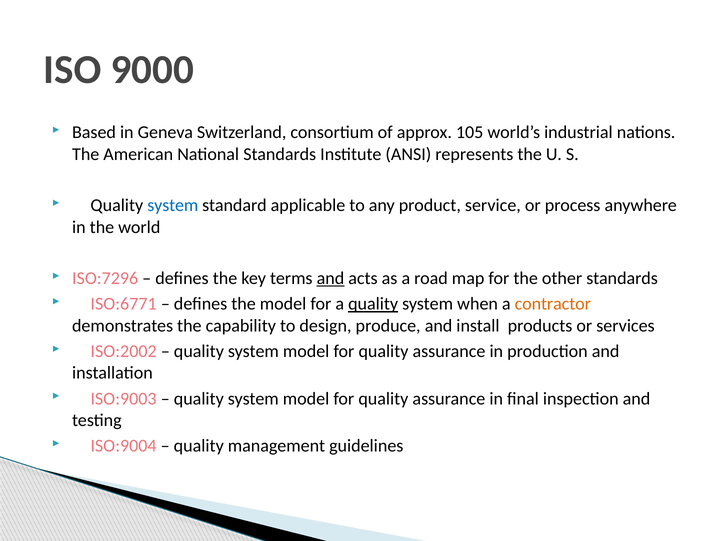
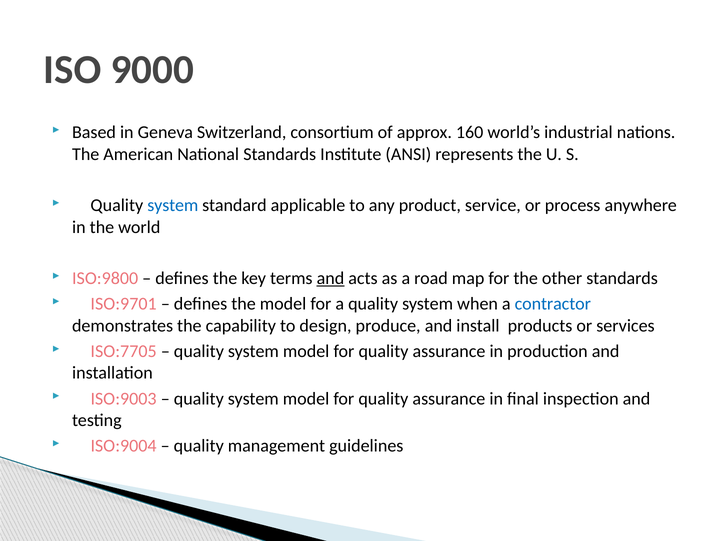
105: 105 -> 160 (470, 133)
ISO:7296: ISO:7296 -> ISO:9800 (105, 279)
ISO:6771: ISO:6771 -> ISO:9701 (124, 304)
quality underline: present -> none (373, 304)
contractor colour: orange -> blue (553, 304)
ISO:2002: ISO:2002 -> ISO:7705 (124, 352)
